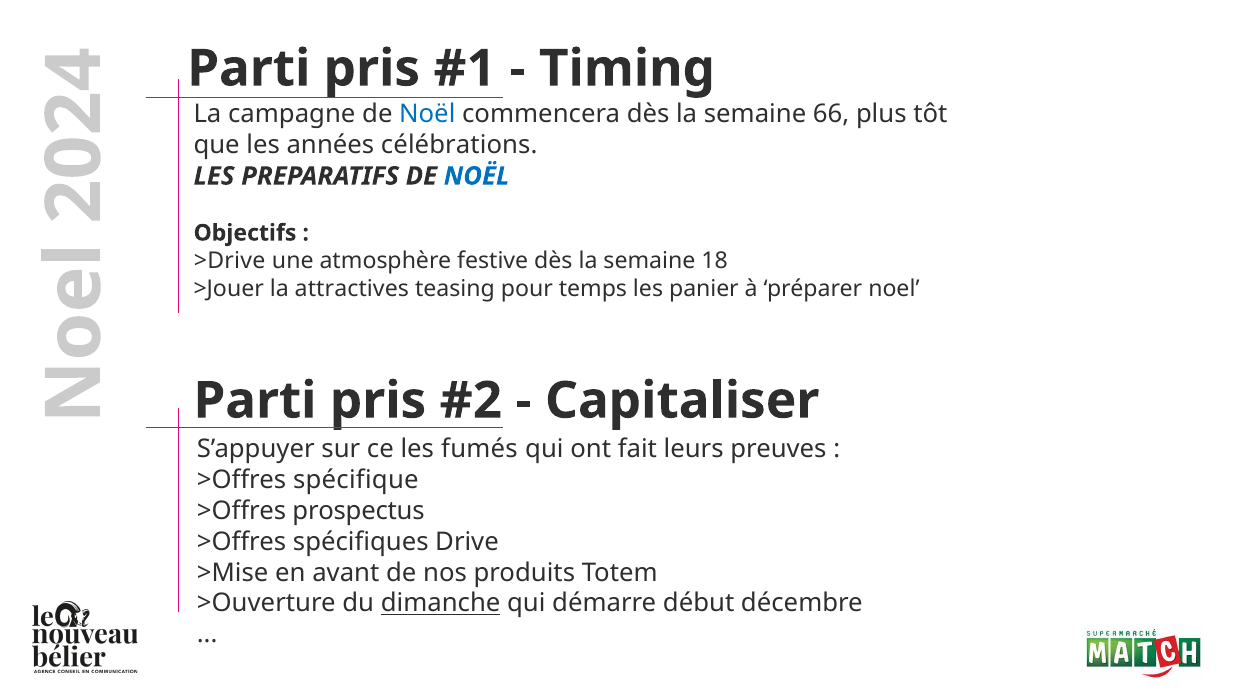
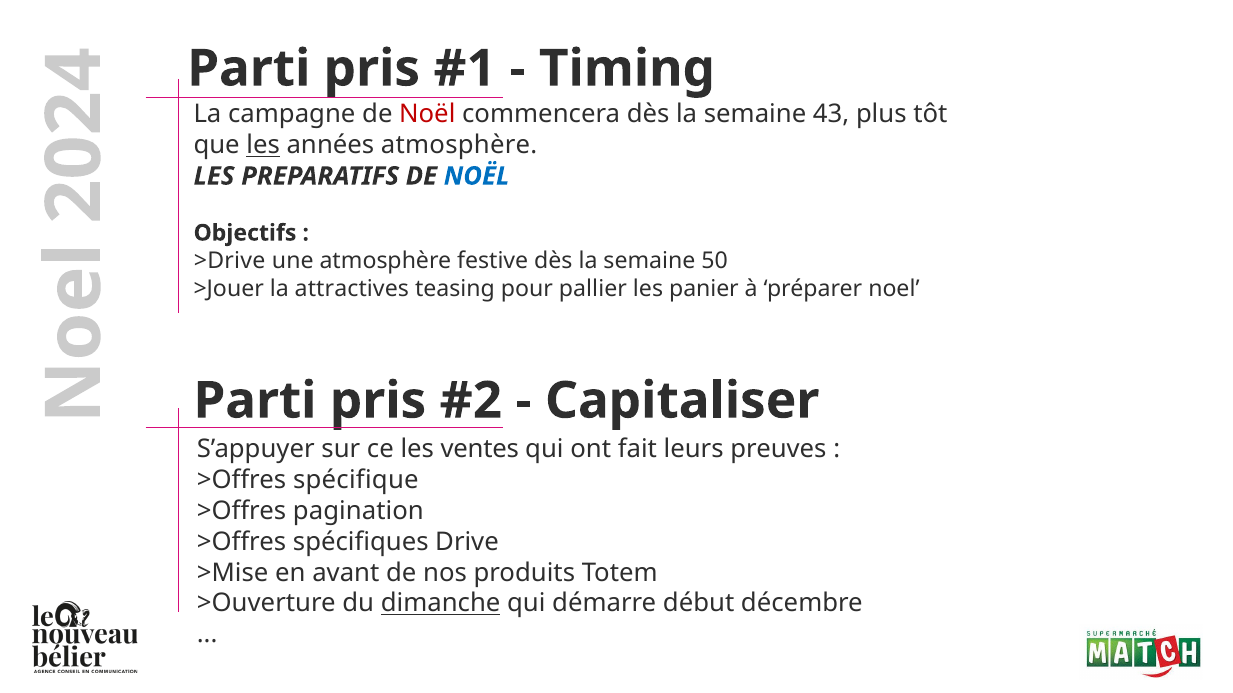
Noël colour: blue -> red (427, 115)
66: 66 -> 43 (831, 115)
les underline: none -> present (263, 145)
années célébrations: célébrations -> atmosphère (459, 145)
18: 18 -> 50 (715, 261)
temps: temps -> pallier (593, 289)
fumés: fumés -> ventes (480, 450)
prospectus: prospectus -> pagination (358, 511)
